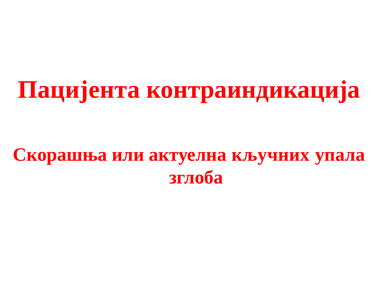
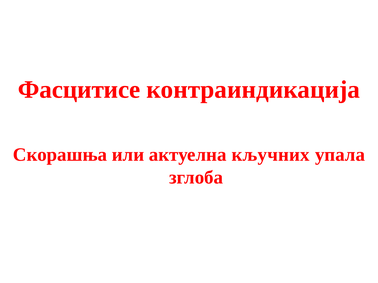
Пацијента: Пацијента -> Фасцитисе (79, 90)
